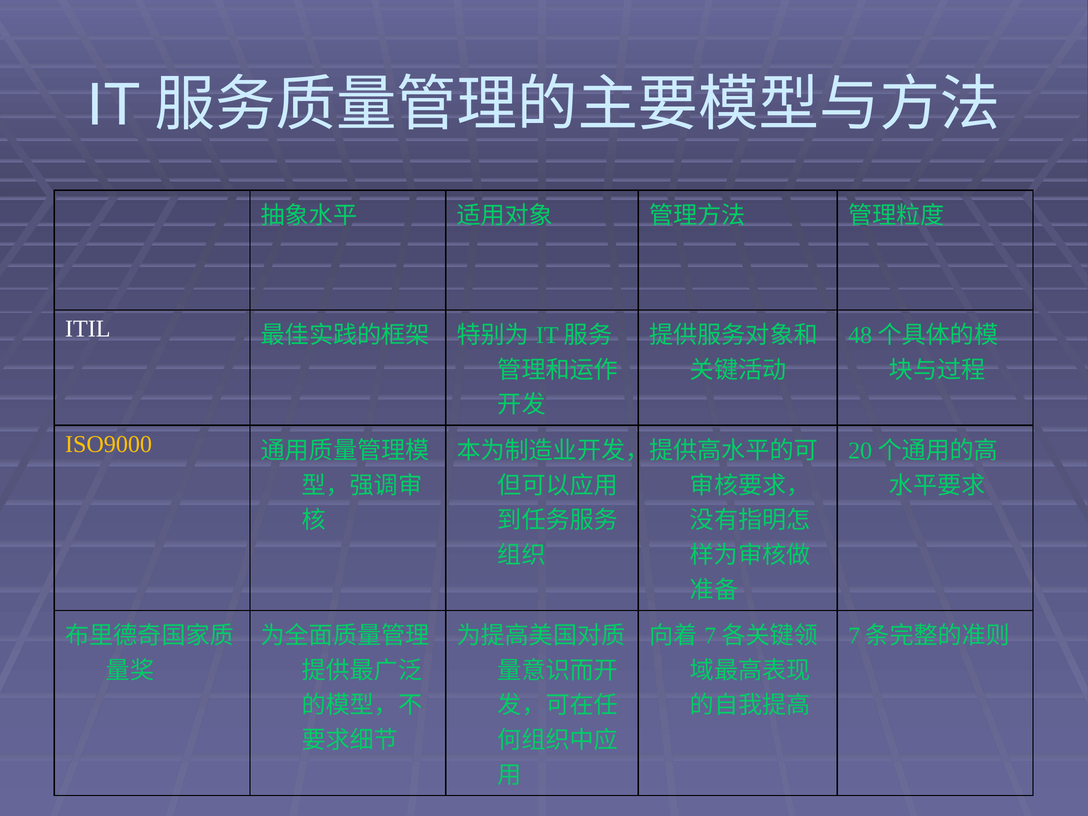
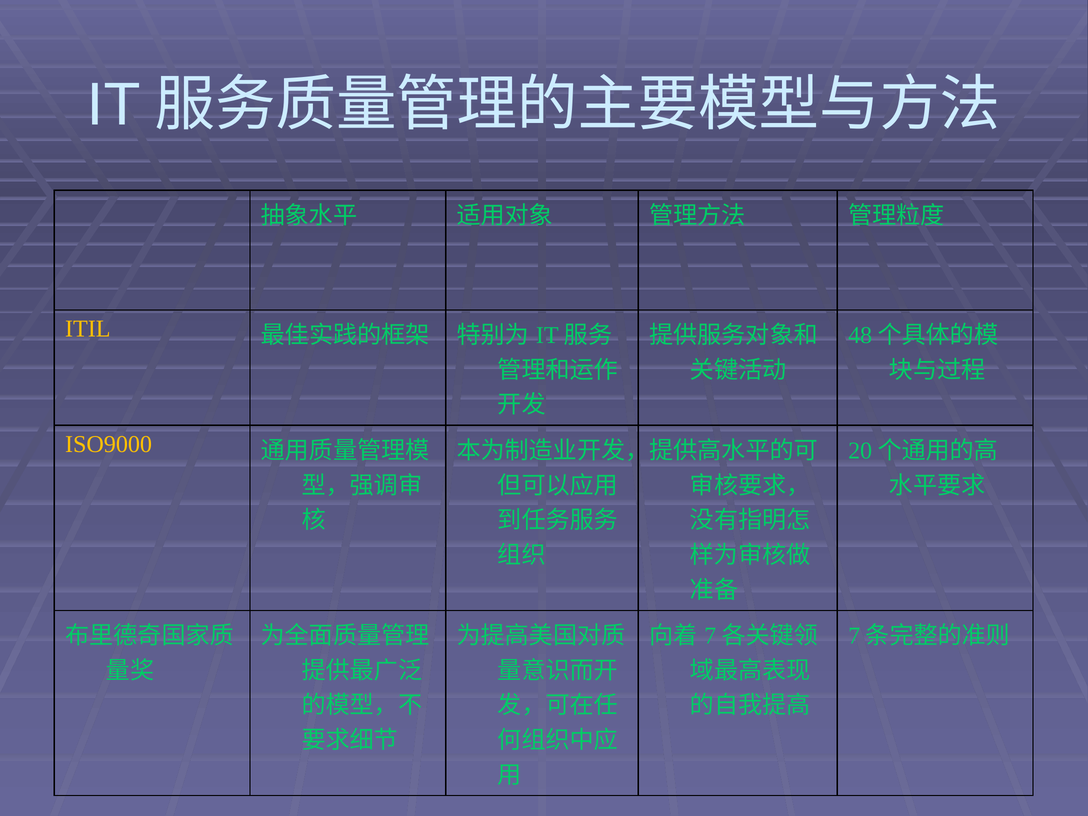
ITIL colour: white -> yellow (88, 329)
